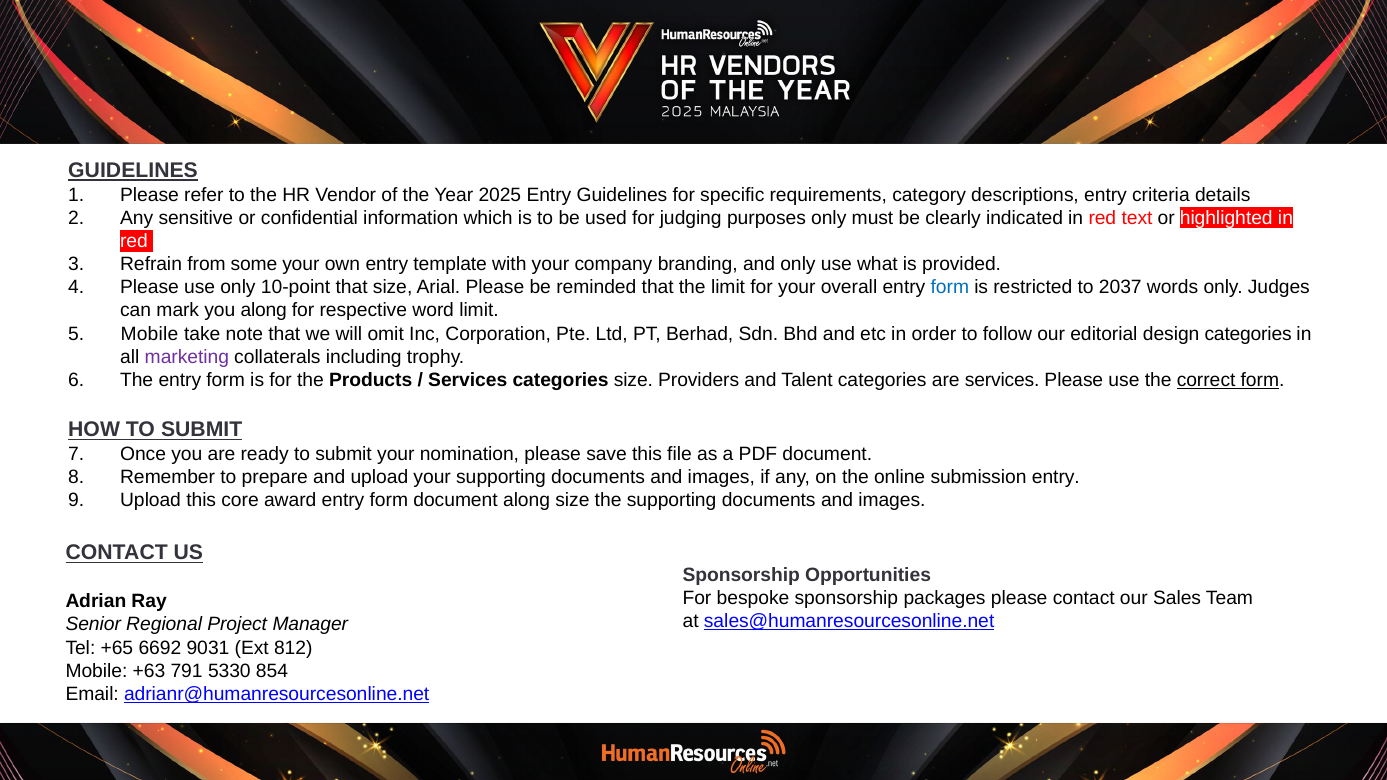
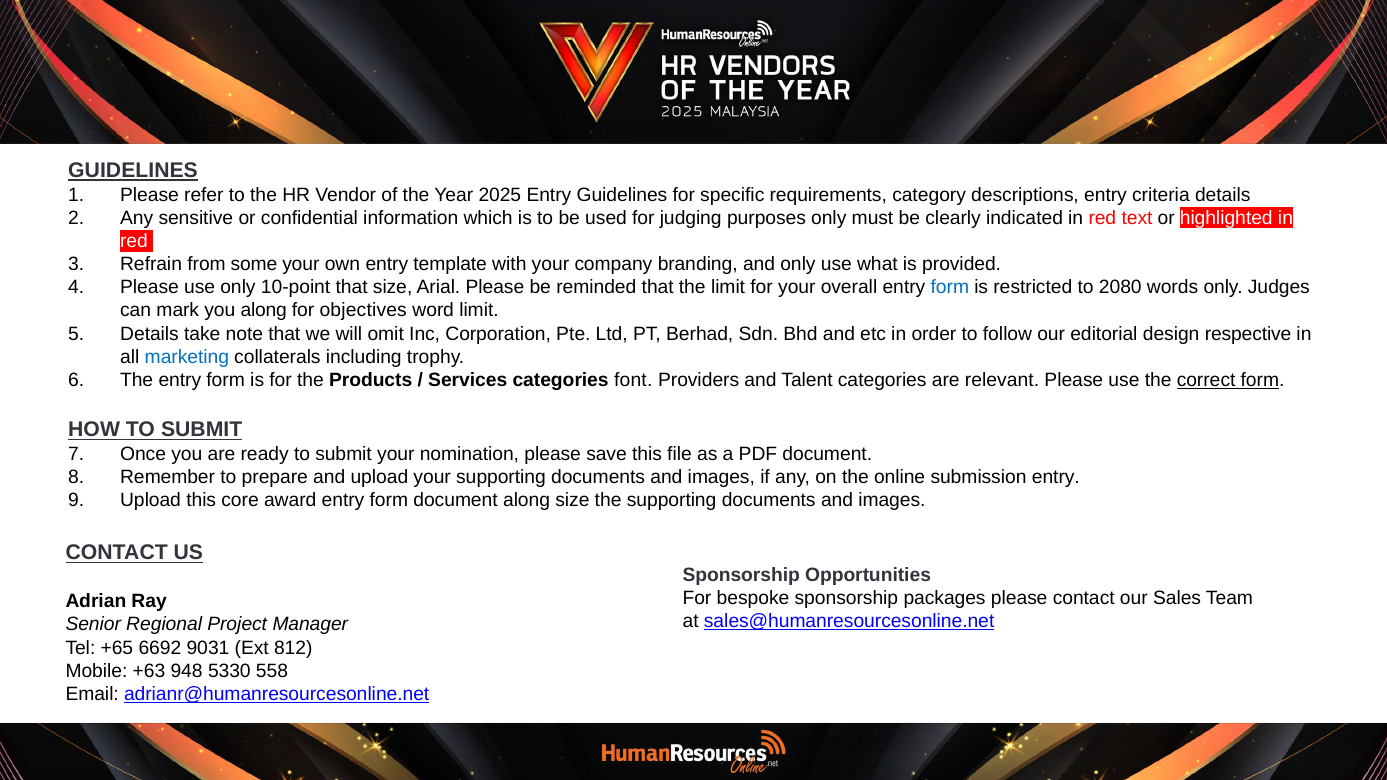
2037: 2037 -> 2080 (1120, 288)
respective: respective -> objectives (363, 311)
Mobile: Mobile -> Details (150, 334)
design categories: categories -> respective (1248, 334)
marketing colour: purple -> blue (187, 357)
categories size: size -> font (633, 380)
are services: services -> relevant (1002, 380)
791: 791 -> 948 (187, 671)
854: 854 -> 558 (272, 671)
